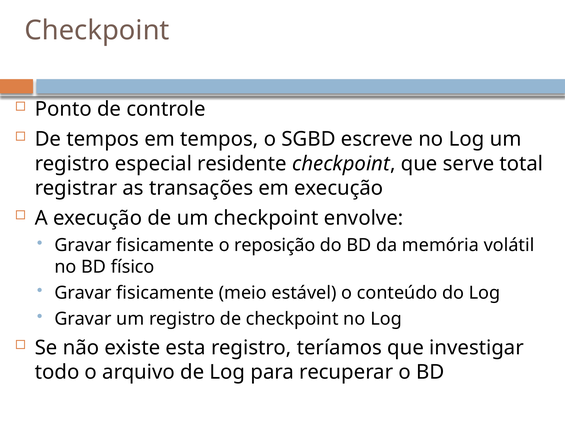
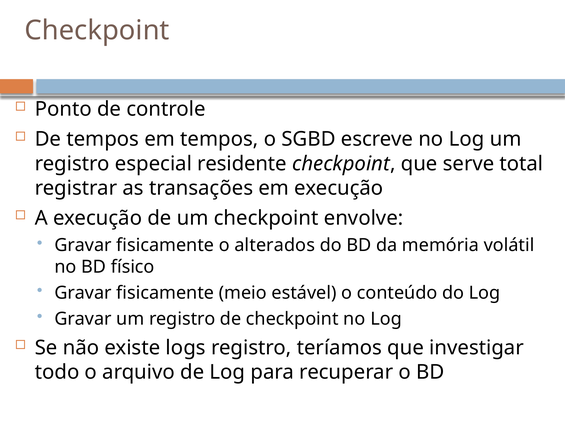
reposição: reposição -> alterados (275, 245)
esta: esta -> logs (186, 347)
